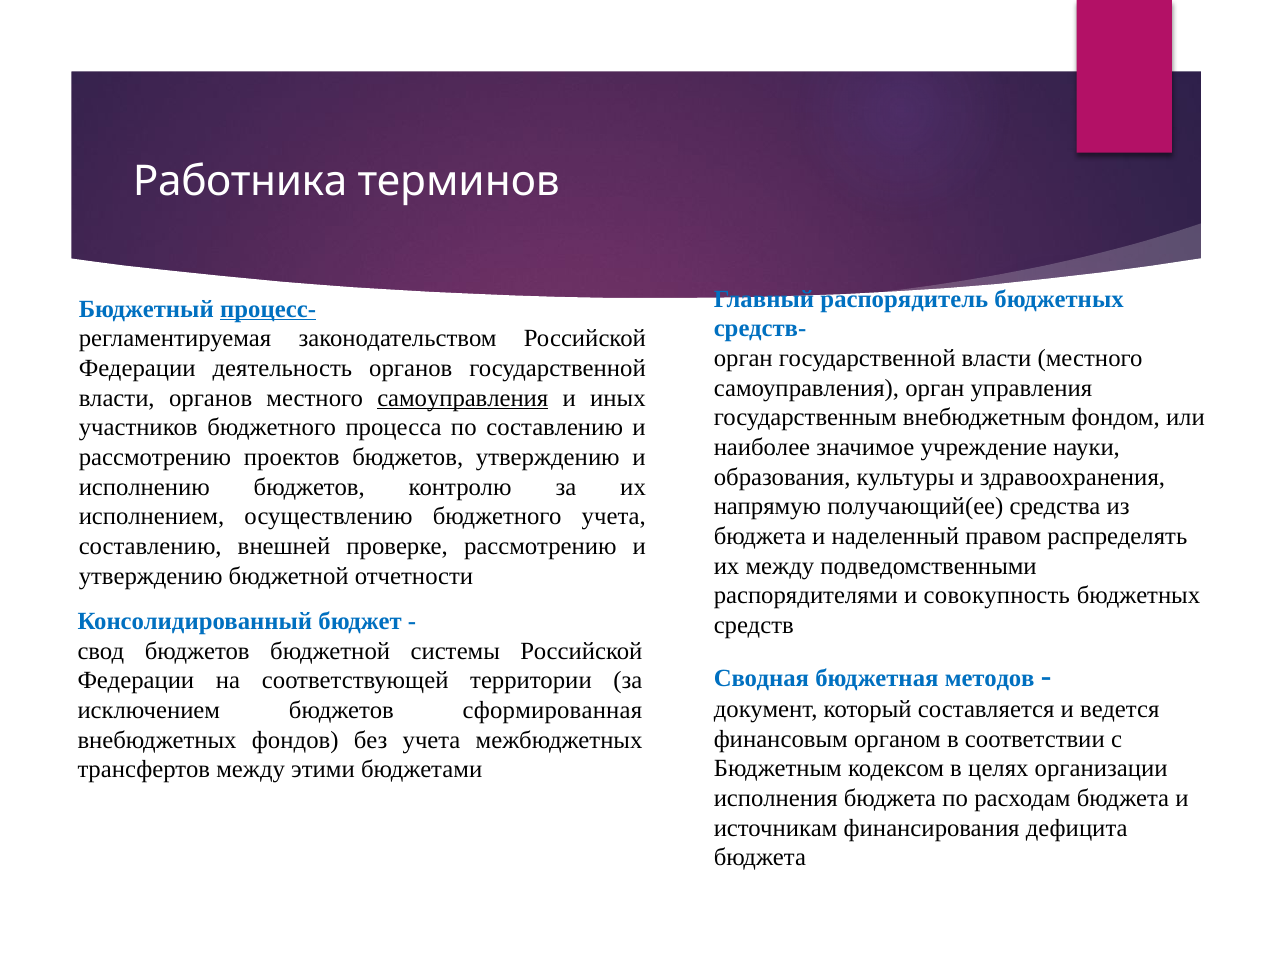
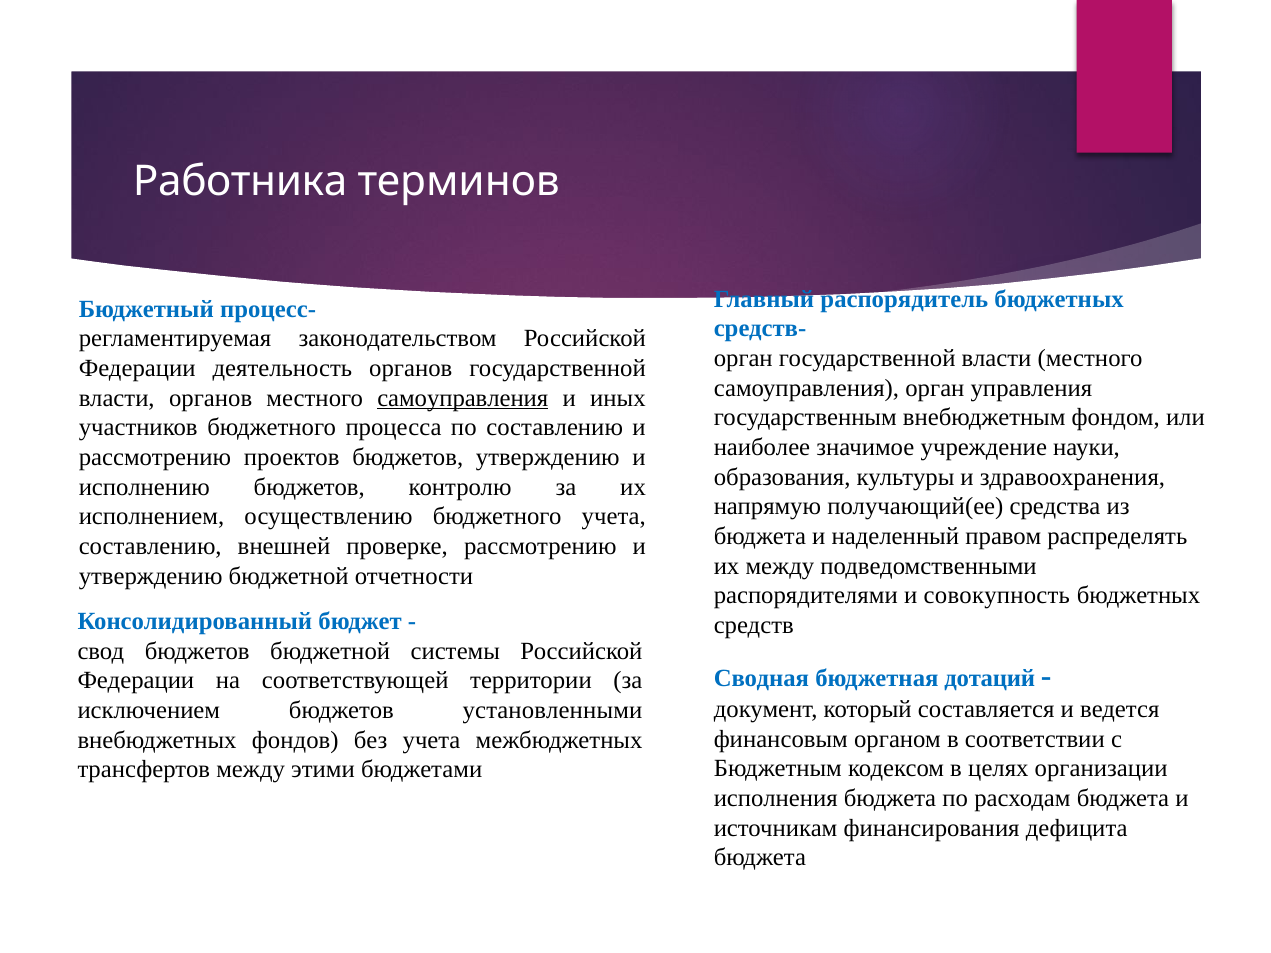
процесс- underline: present -> none (268, 309)
методов: методов -> дотаций (990, 678)
сформированная: сформированная -> установленными (552, 710)
